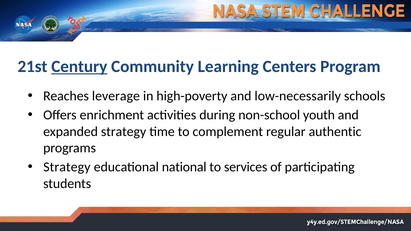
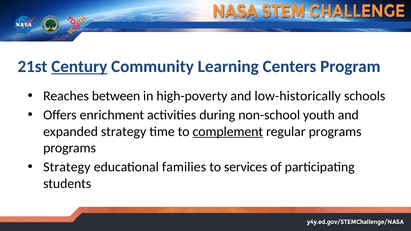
leverage: leverage -> between (116, 96)
low-necessarily: low-necessarily -> low-historically (298, 96)
complement underline: none -> present (228, 132)
regular authentic: authentic -> programs (335, 132)
national: national -> families (184, 167)
